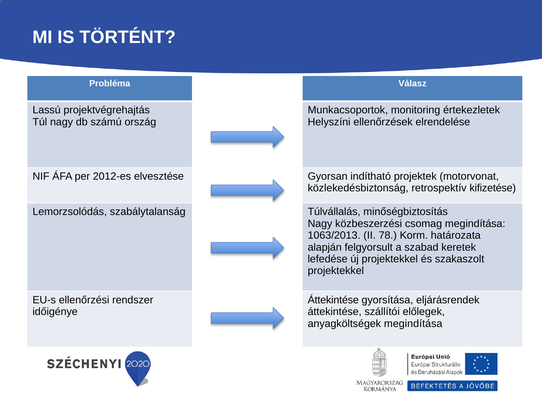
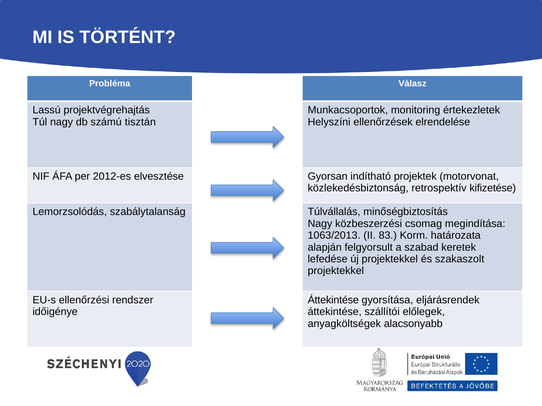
ország: ország -> tisztán (140, 122)
78: 78 -> 83 (388, 236)
anyagköltségek megindítása: megindítása -> alacsonyabb (413, 324)
